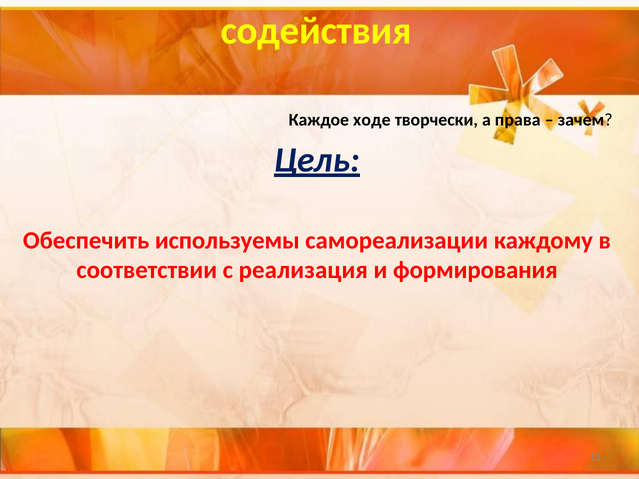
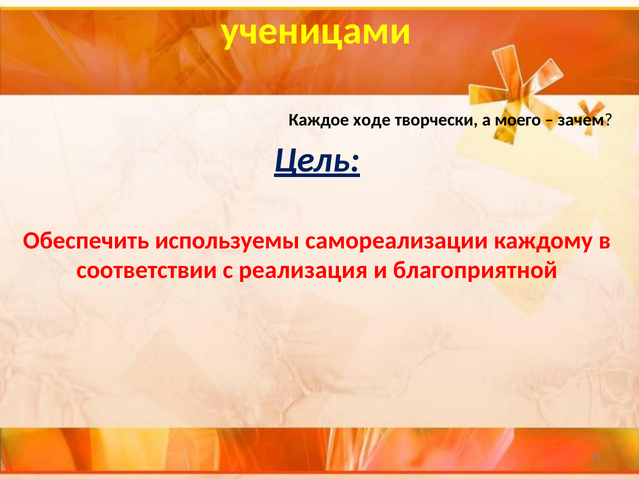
содействия: содействия -> ученицами (316, 31)
права: права -> моего (518, 120)
формирования: формирования -> благоприятной (475, 270)
